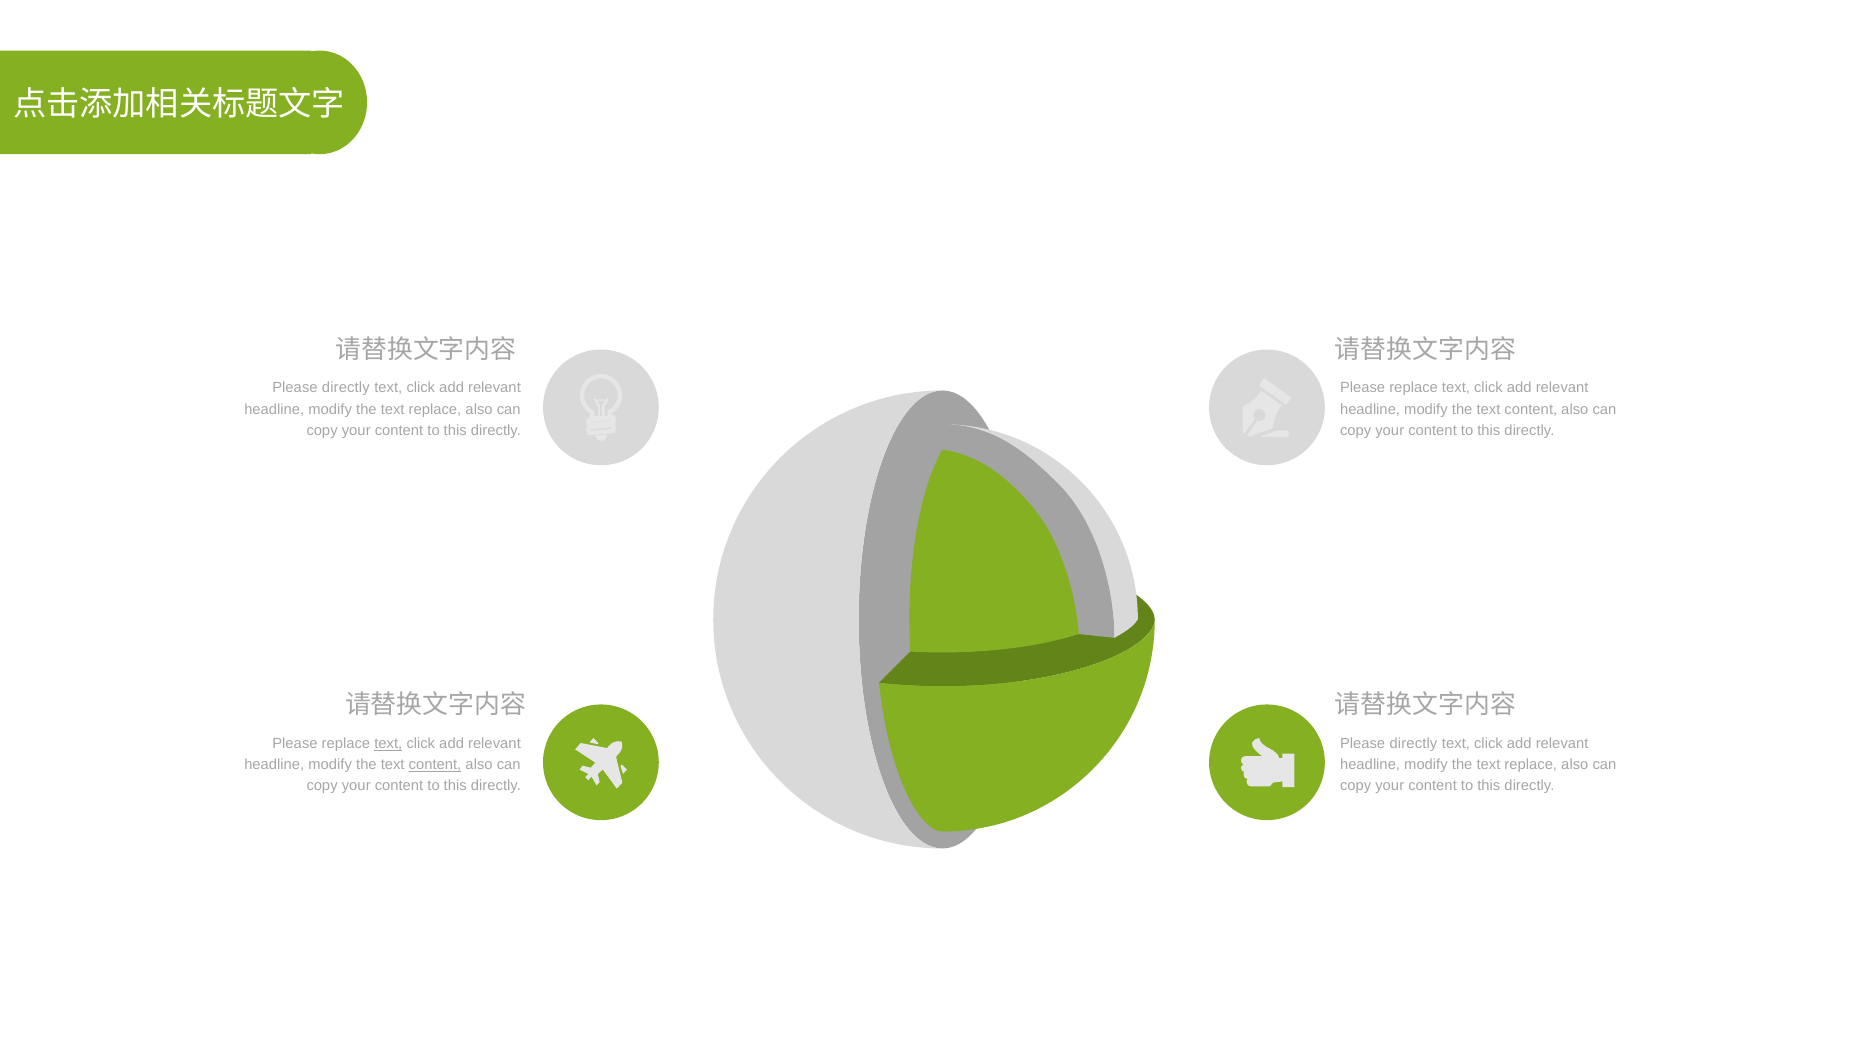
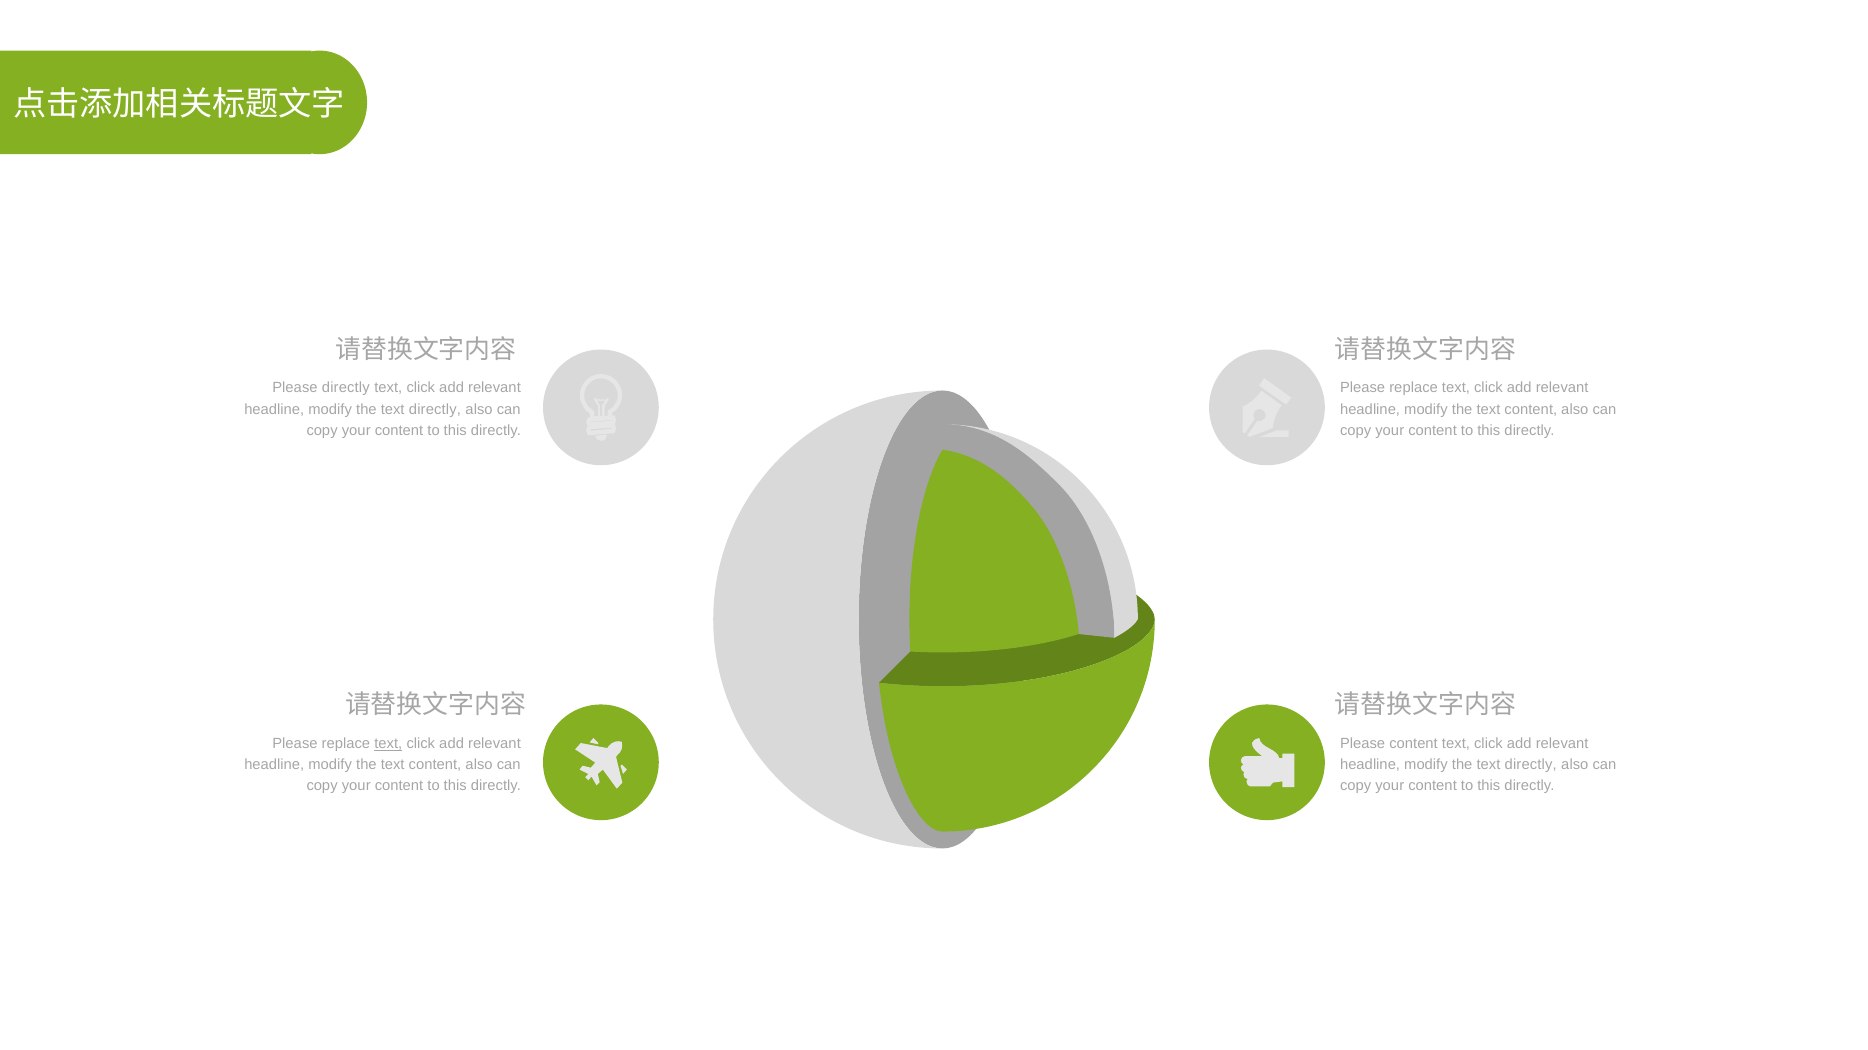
replace: replace -> directly (435, 409)
directly: directly -> content (1414, 744)
content underline: present -> none (435, 765)
replace: replace -> directly (1531, 765)
